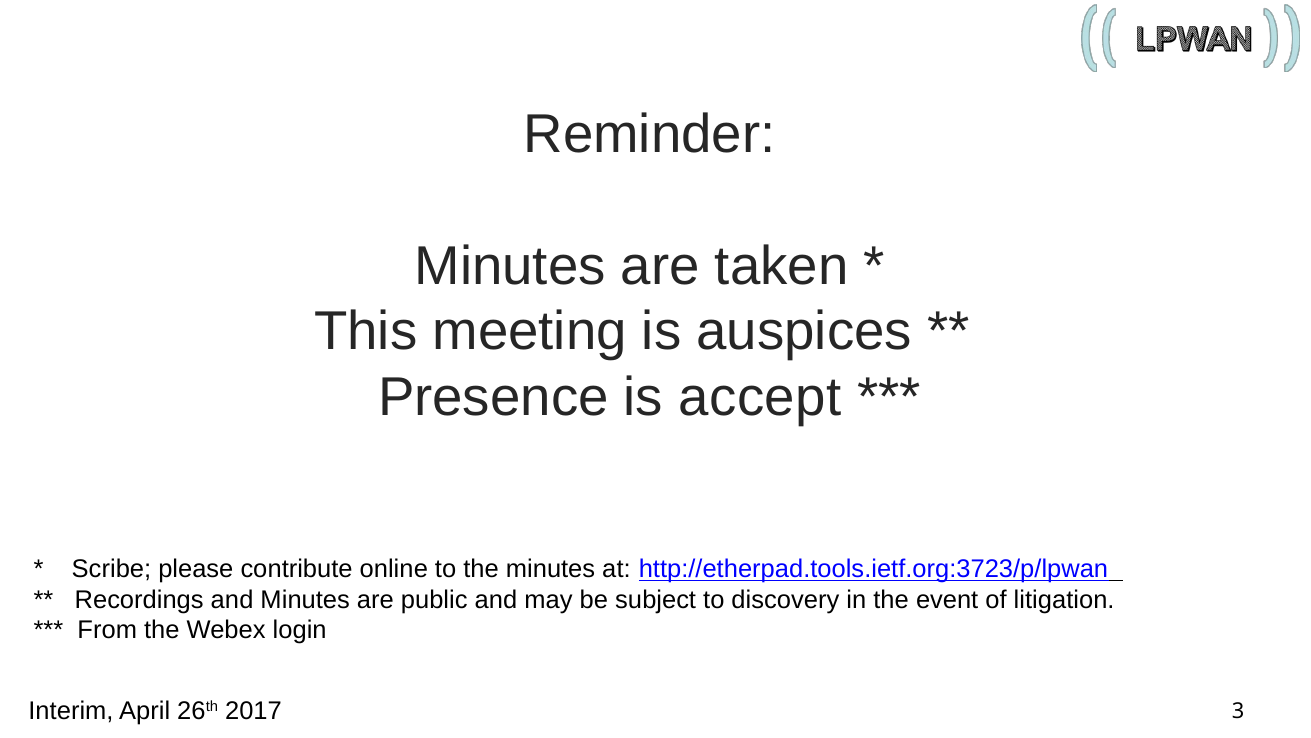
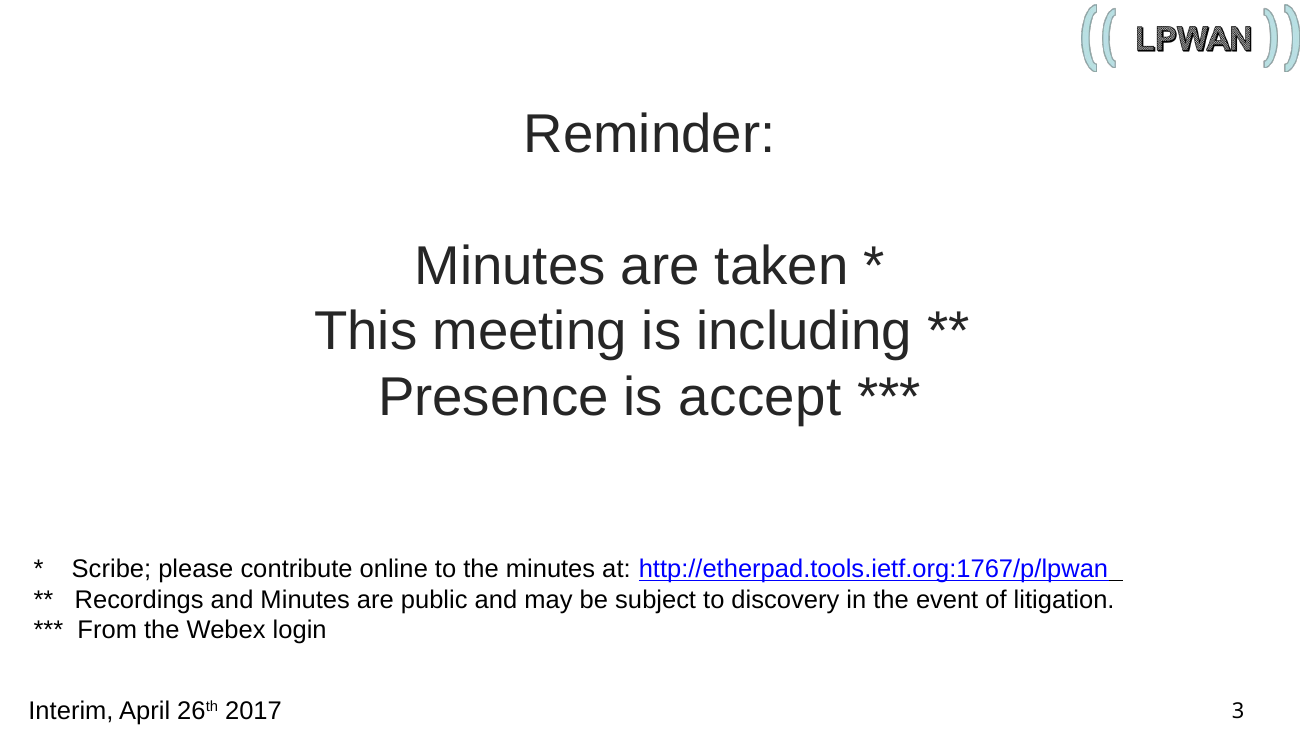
auspices: auspices -> including (804, 332)
http://etherpad.tools.ietf.org:3723/p/lpwan: http://etherpad.tools.ietf.org:3723/p/lpwan -> http://etherpad.tools.ietf.org:1767/p/lpwan (873, 569)
